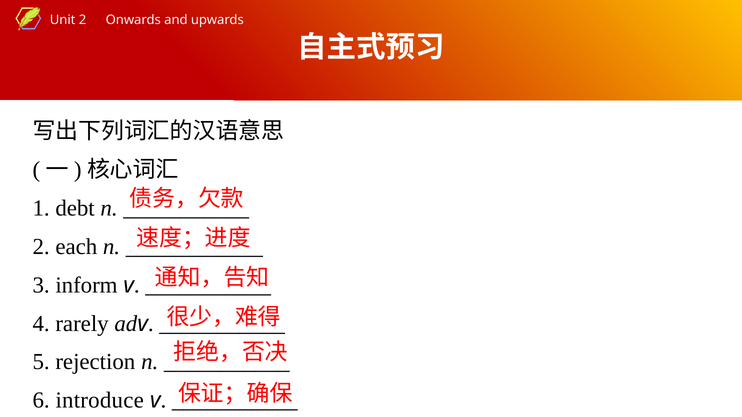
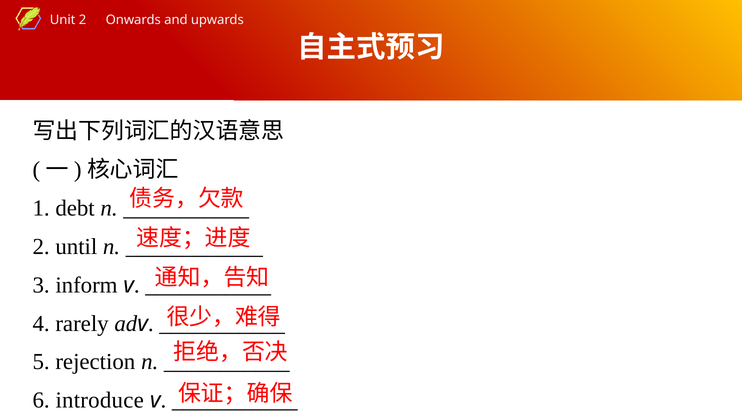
each: each -> until (76, 247)
